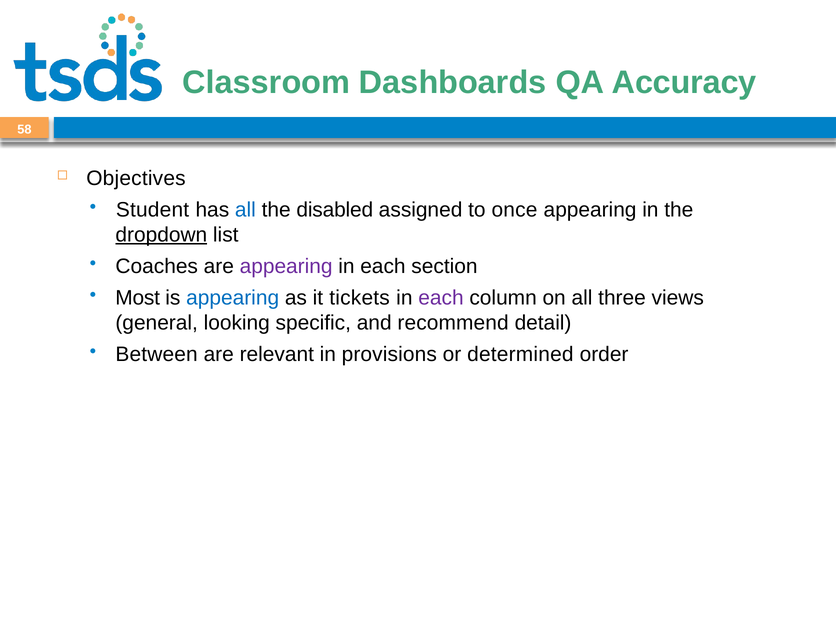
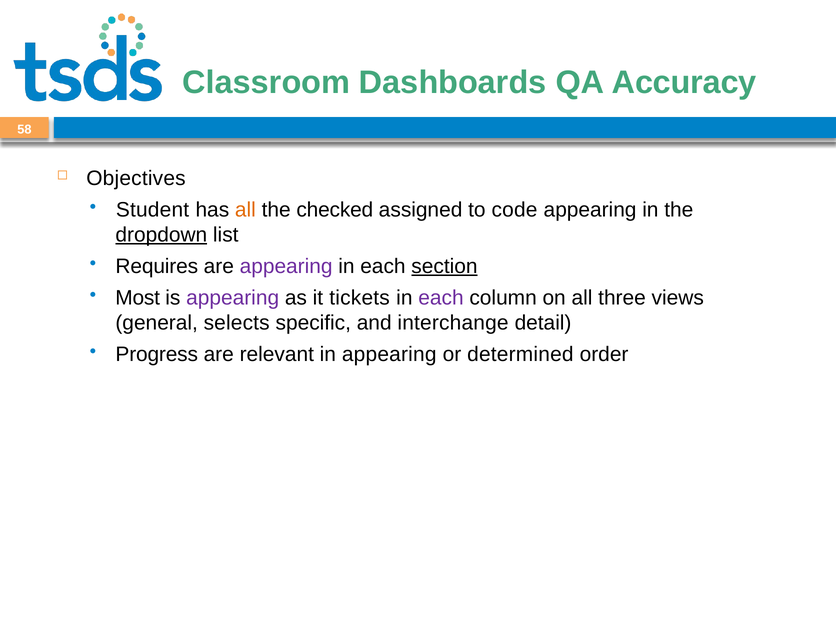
all colour: blue -> orange (245, 210)
disabled: disabled -> checked (335, 210)
once: once -> code (515, 210)
Coaches: Coaches -> Requires (157, 266)
section underline: none -> present (444, 266)
appearing colour: blue -> purple (233, 298)
looking: looking -> selects (237, 323)
recommend: recommend -> interchange (453, 323)
Between: Between -> Progress (157, 354)
in provisions: provisions -> appearing (389, 354)
